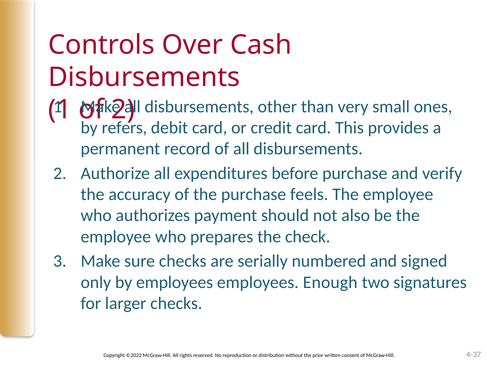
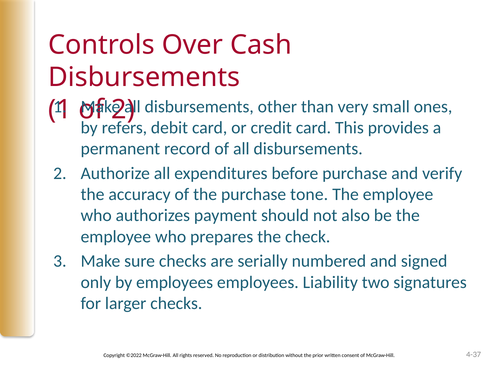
feels: feels -> tone (309, 195)
Enough: Enough -> Liability (330, 282)
